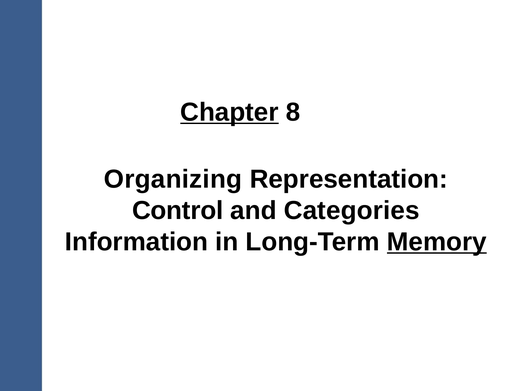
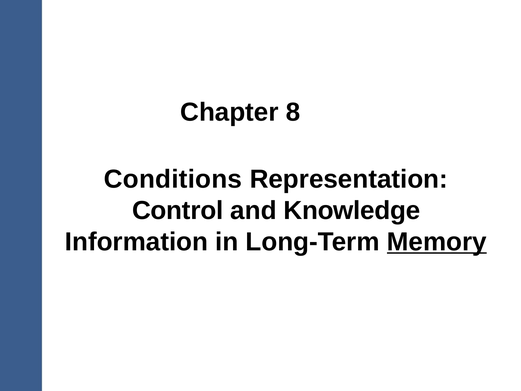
Chapter underline: present -> none (229, 112)
Organizing: Organizing -> Conditions (173, 179)
Categories: Categories -> Knowledge (352, 210)
